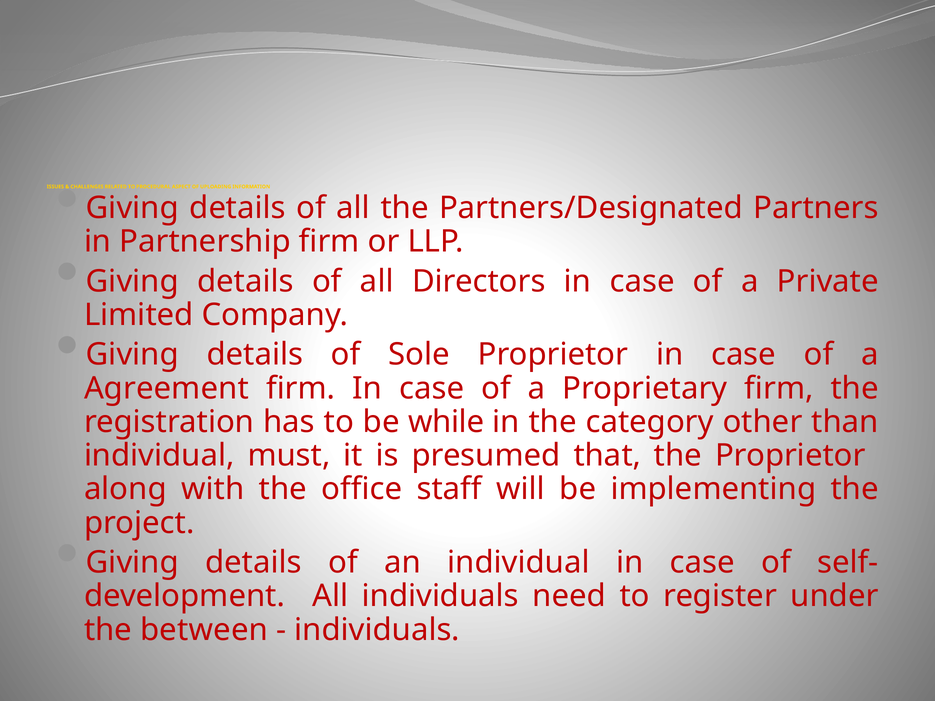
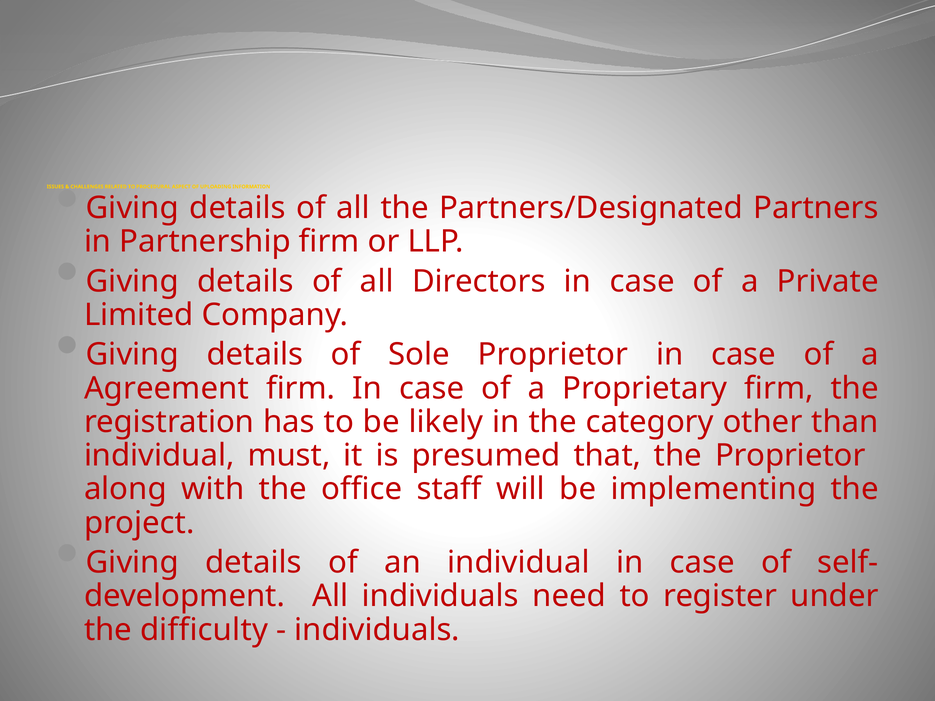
while: while -> likely (446, 422)
between: between -> difficulty (204, 630)
